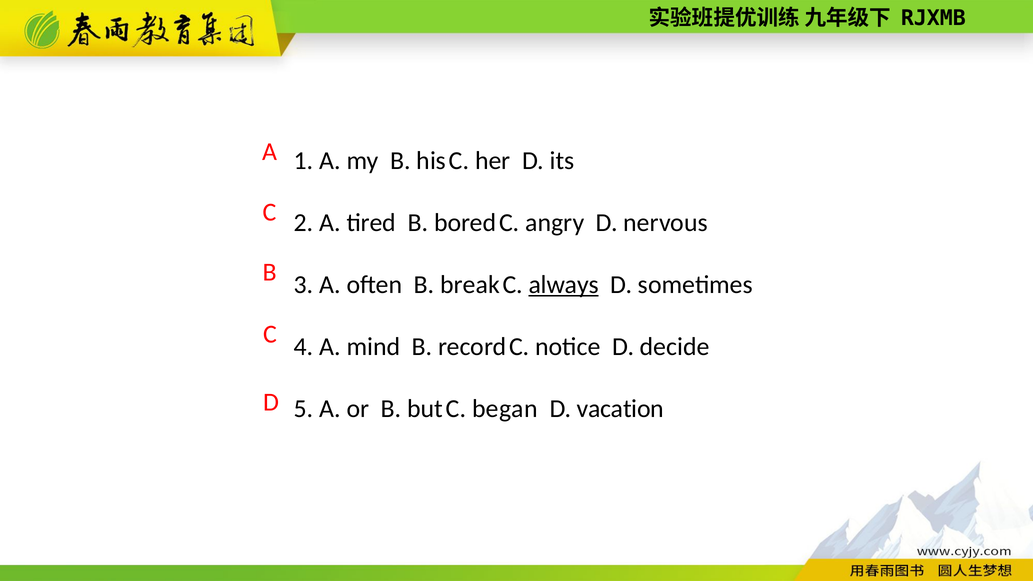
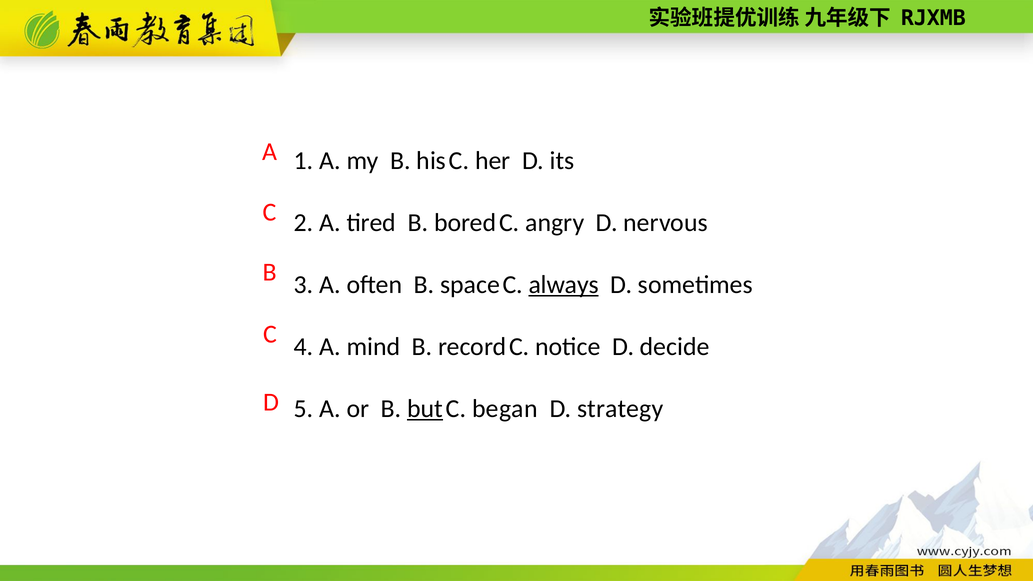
break: break -> space (470, 285)
but underline: none -> present (425, 409)
vacation: vacation -> strategy (620, 409)
